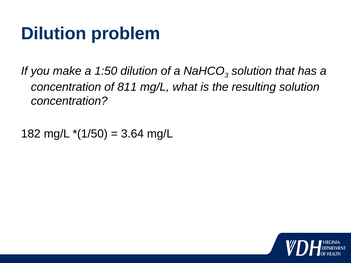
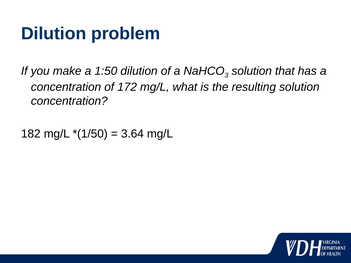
811: 811 -> 172 (127, 87)
